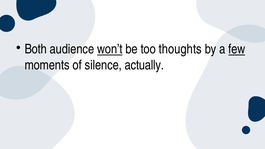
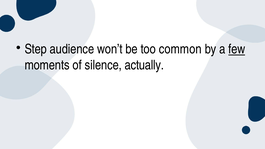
Both: Both -> Step (36, 49)
won’t underline: present -> none (110, 49)
thoughts: thoughts -> common (180, 49)
